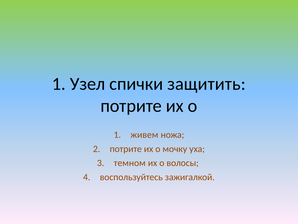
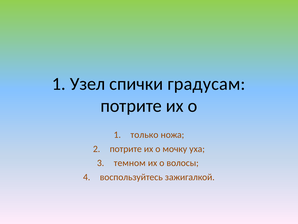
защитить: защитить -> градусам (206, 84)
живем: живем -> только (144, 135)
